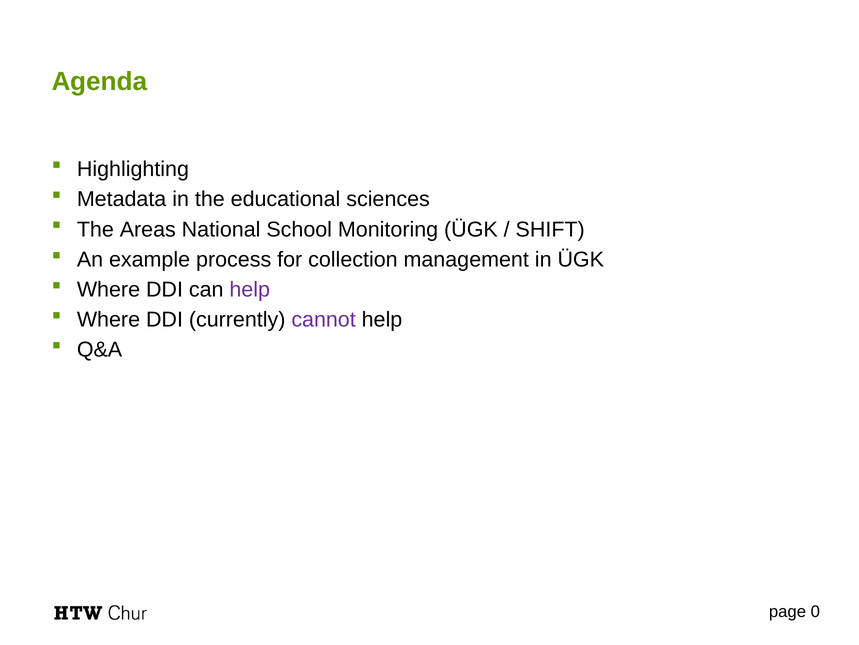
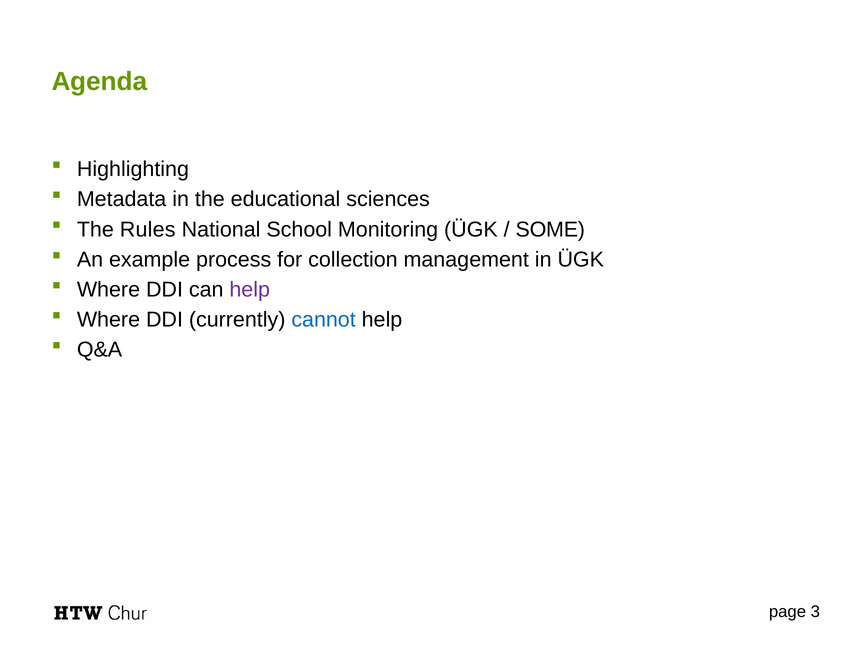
Areas: Areas -> Rules (148, 229)
SHIFT: SHIFT -> SOME (550, 229)
cannot colour: purple -> blue (324, 319)
0: 0 -> 3 (815, 611)
